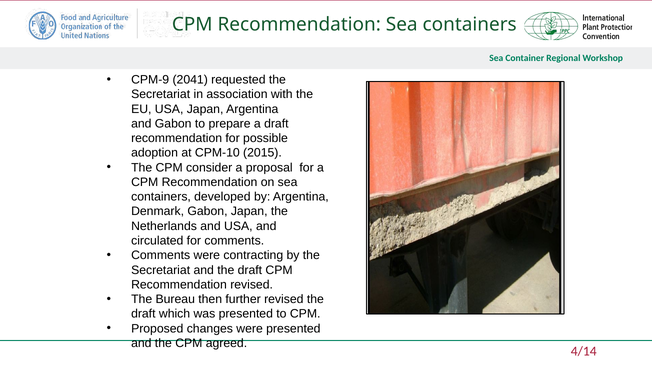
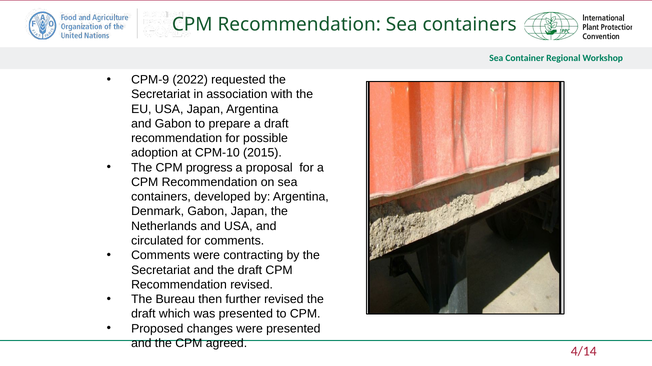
2041: 2041 -> 2022 (190, 80)
consider: consider -> progress (209, 168)
